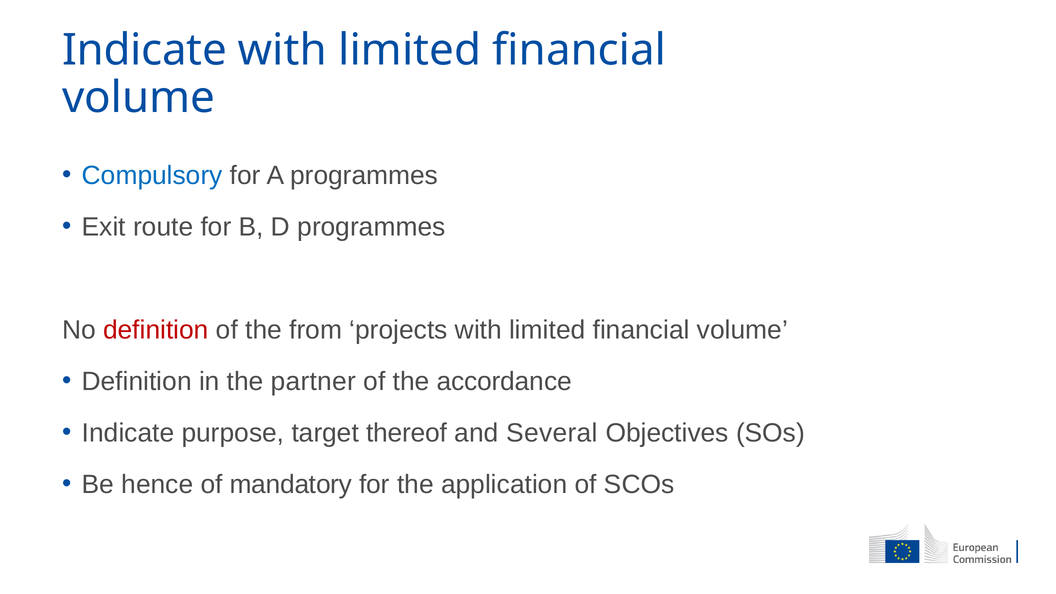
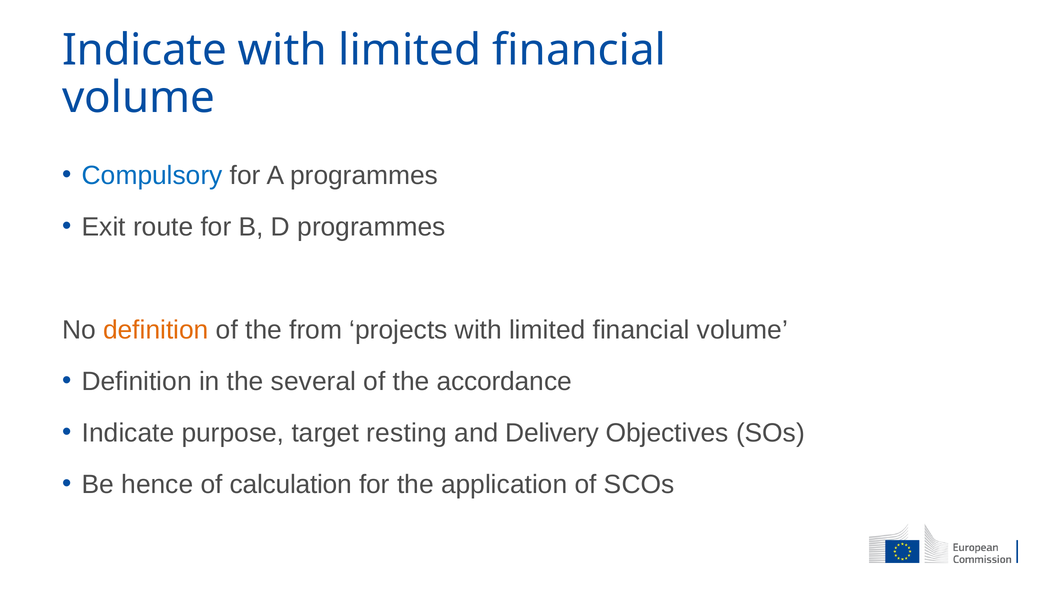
definition colour: red -> orange (156, 330)
partner: partner -> several (314, 381)
thereof: thereof -> resting (407, 433)
Several: Several -> Delivery (552, 433)
mandatory: mandatory -> calculation (291, 484)
